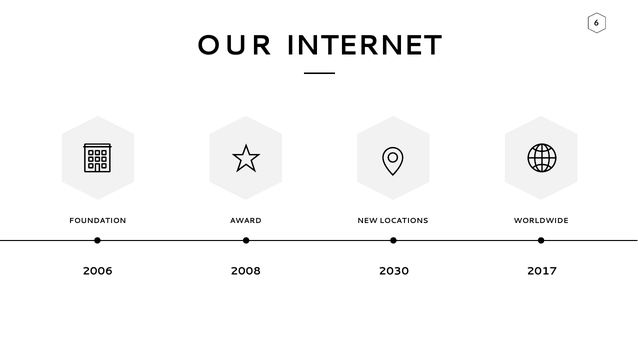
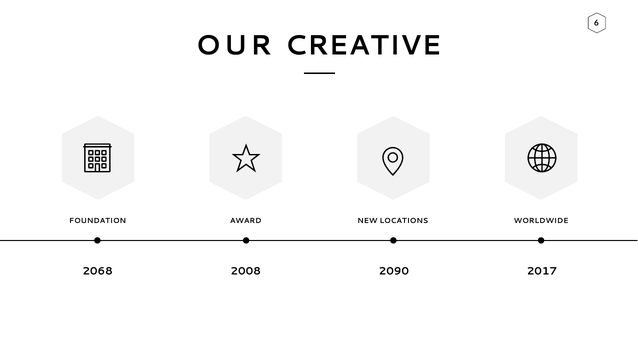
INTERNET: INTERNET -> CREATIVE (363, 46)
2006: 2006 -> 2068 (98, 271)
2030: 2030 -> 2090 (394, 271)
